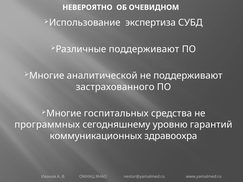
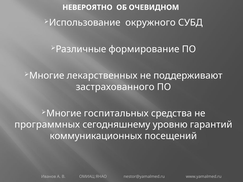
экспертиза: экспертиза -> окружного (150, 23)
Различные поддерживают: поддерживают -> формирование (144, 49)
аналитической: аналитической -> лекарственных (102, 76)
здравоохра: здравоохра -> посещений (171, 136)
